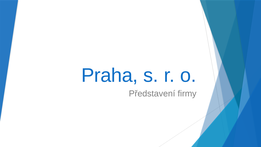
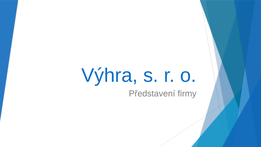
Praha: Praha -> Výhra (110, 75)
